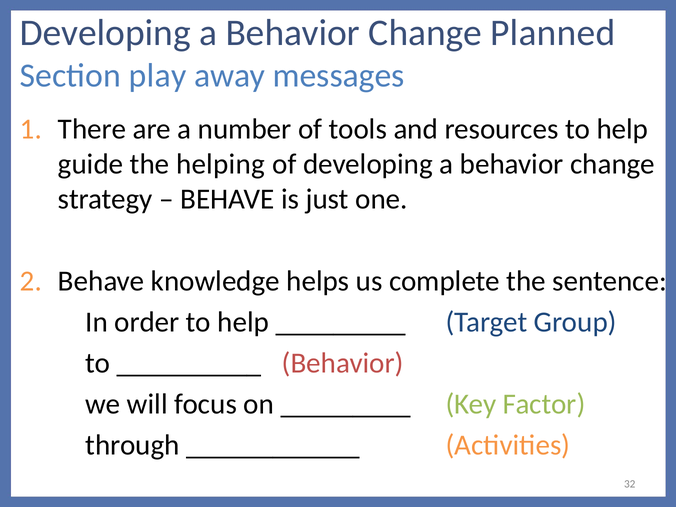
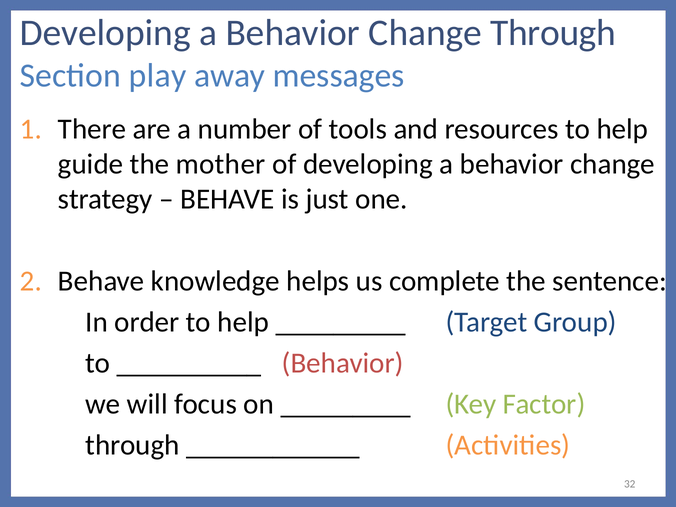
Change Planned: Planned -> Through (553, 33)
helping: helping -> mother (221, 164)
